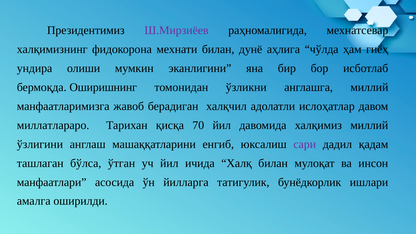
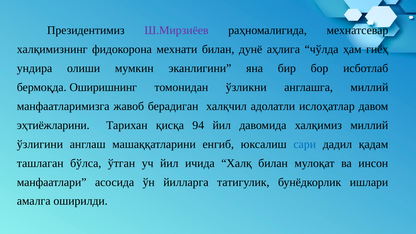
миллатлараро: миллатлараро -> эҳтиёжларини (53, 125)
70: 70 -> 94 (198, 125)
сари colour: purple -> blue (305, 144)
